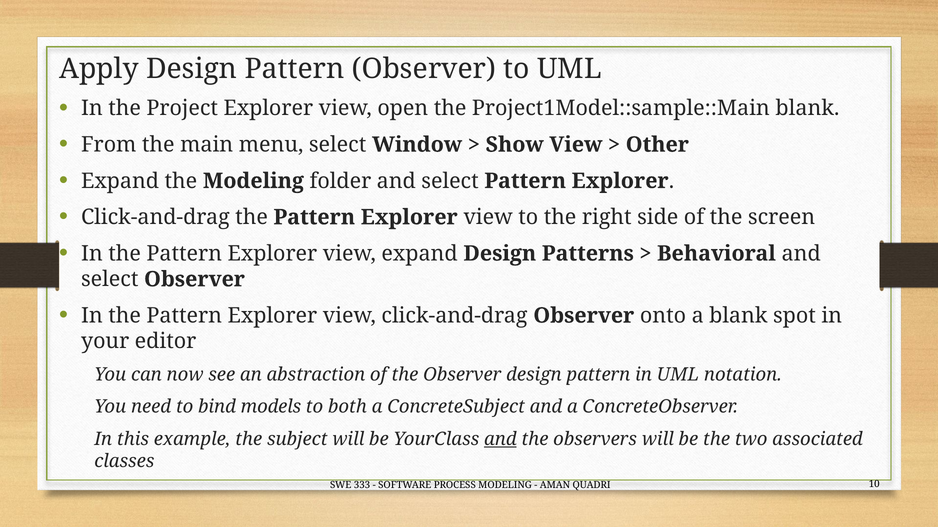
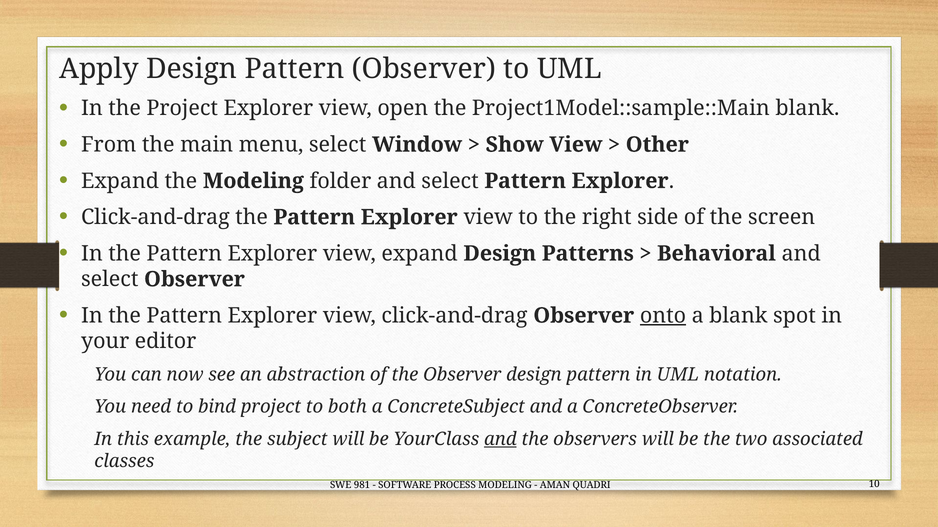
onto underline: none -> present (663, 316)
bind models: models -> project (271, 407)
333: 333 -> 981 (362, 486)
